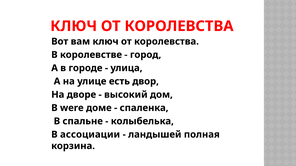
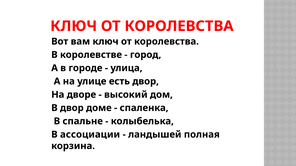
В were: were -> двор (72, 108)
